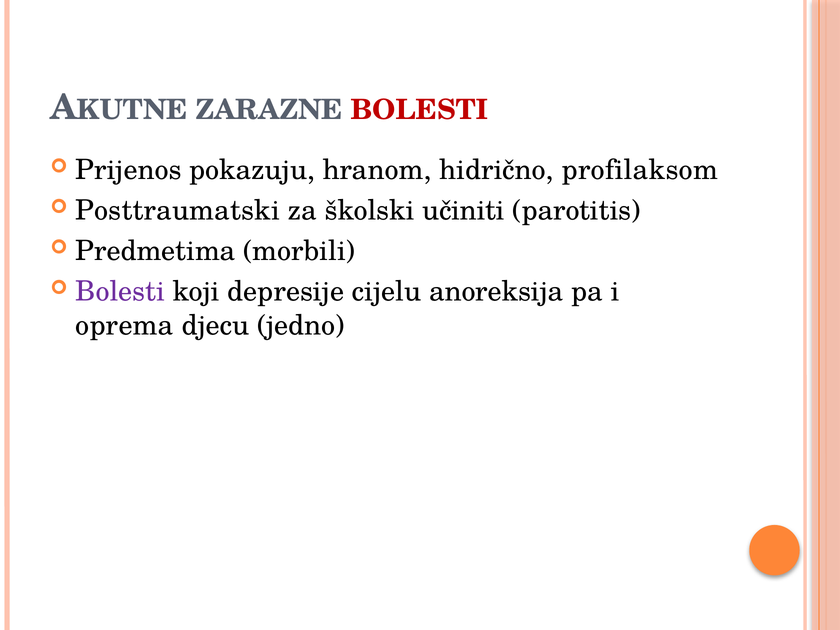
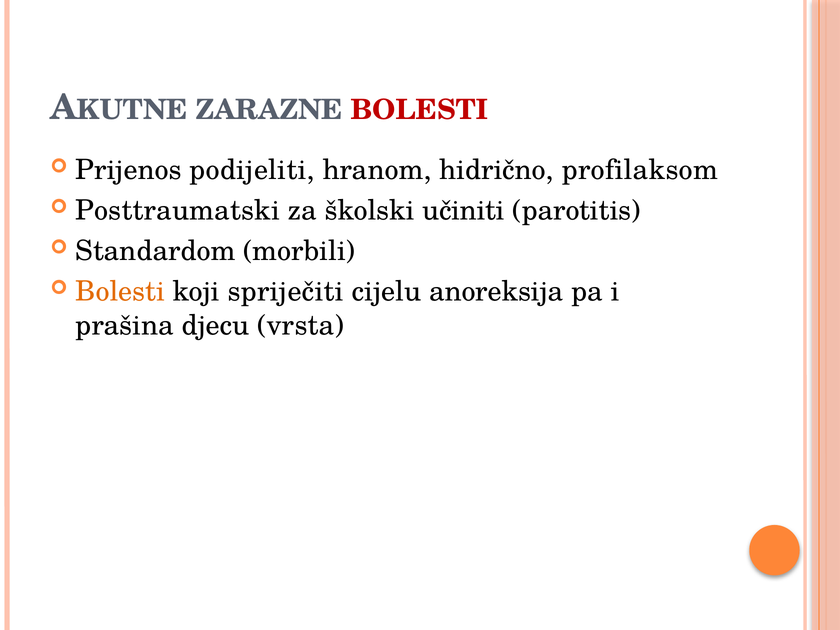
pokazuju: pokazuju -> podijeliti (252, 170)
Predmetima: Predmetima -> Standardom (155, 251)
Bolesti colour: purple -> orange (120, 292)
depresije: depresije -> spriječiti (286, 292)
oprema: oprema -> prašina (125, 325)
jedno: jedno -> vrsta (301, 325)
